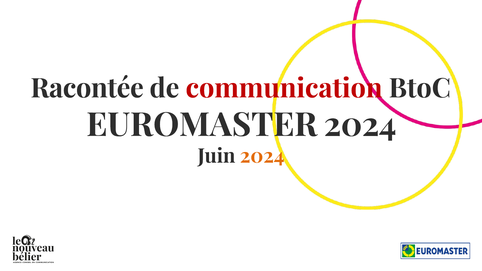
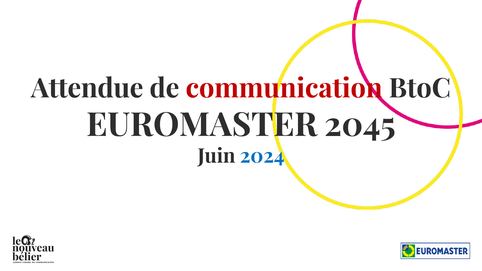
Racontée: Racontée -> Attendue (87, 89)
EUROMASTER 2024: 2024 -> 2045 (360, 125)
2024 colour: orange -> blue (262, 156)
